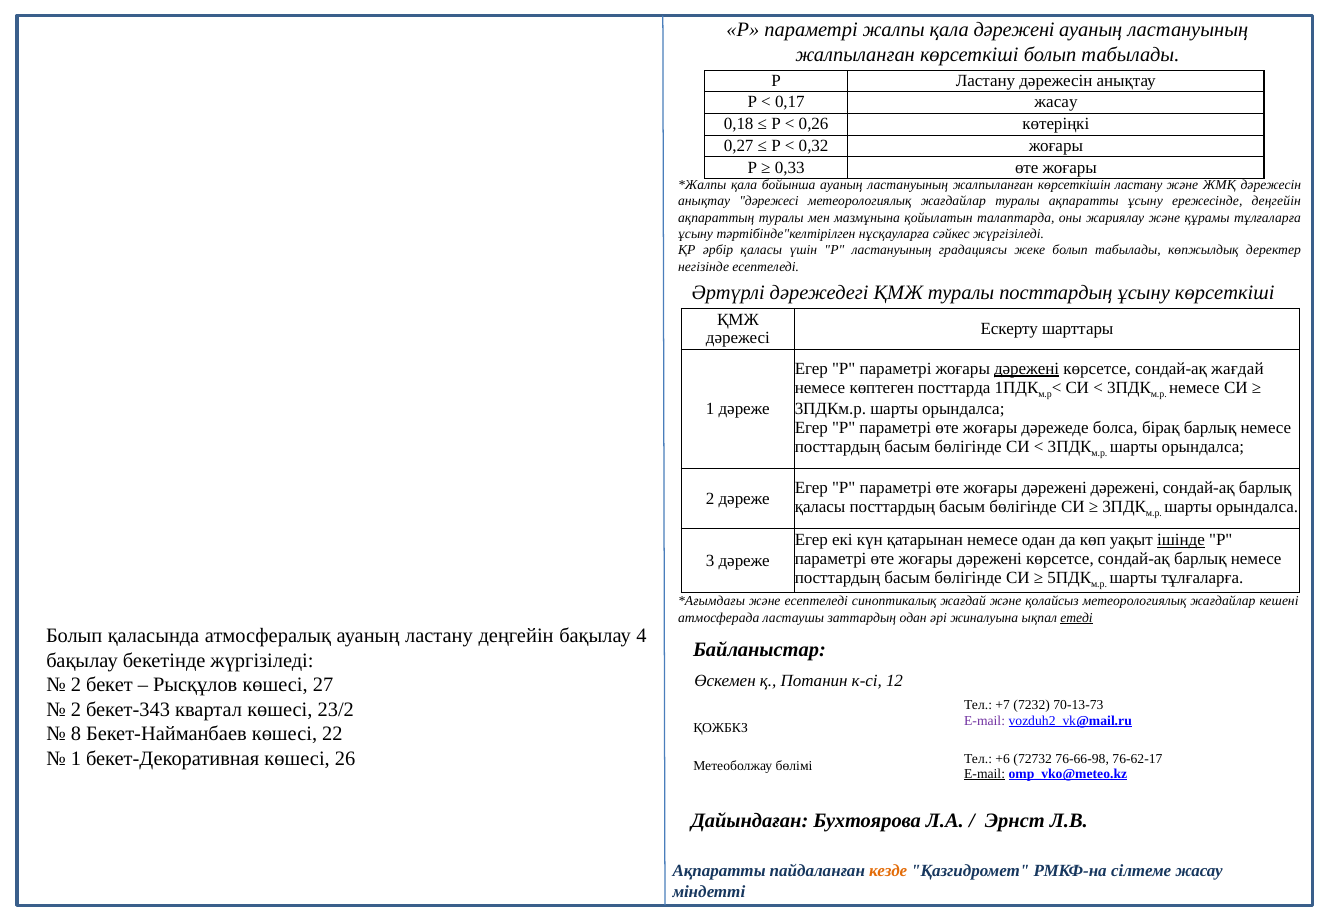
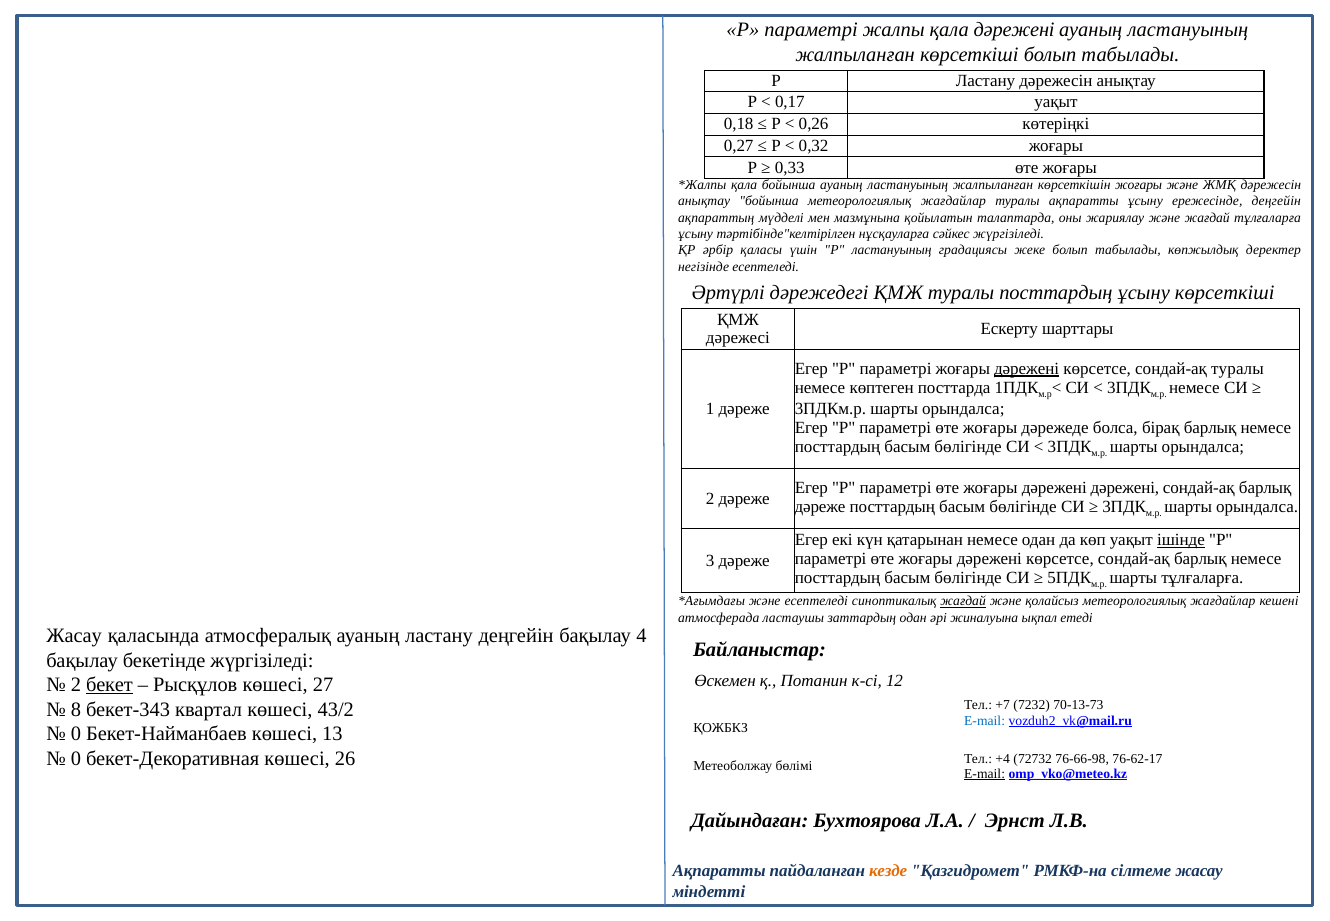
0,17 жасау: жасау -> уақыт (1056, 102)
көрсеткішін ластану: ластану -> жоғары (1139, 185)
анықтау дәрежесі: дәрежесі -> бойынша (769, 201)
ақпараттың туралы: туралы -> мүдделі (781, 218)
және құрамы: құрамы -> жағдай (1207, 218)
сондай-ақ жағдай: жағдай -> туралы (1237, 369)
қаласы: қаласы -> дәреже (820, 506)
жағдай underline: none -> present (963, 601)
етеді underline: present -> none (1077, 617)
Болып: Болып -> Жасау (74, 636)
бекет underline: none -> present (109, 685)
2: 2 -> 8 (76, 709)
23/2: 23/2 -> 43/2 (336, 709)
E-mail colour: purple -> blue (985, 720)
8: 8 -> 0 (76, 734)
22: 22 -> 13 (332, 734)
1: 1 -> 0 (76, 758)
+6: +6 -> +4 (1003, 758)
